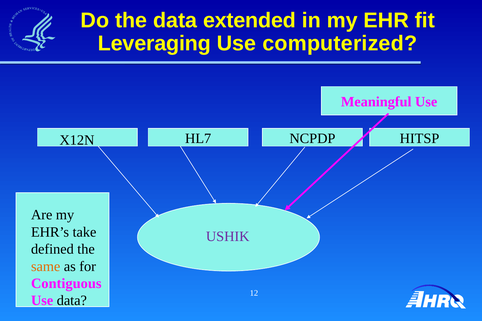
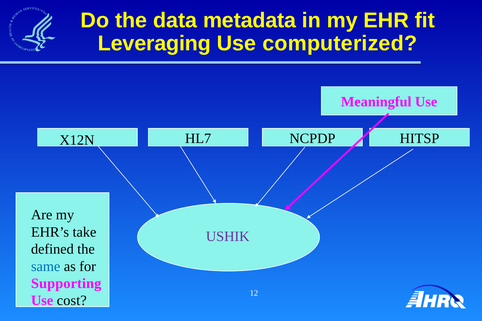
extended: extended -> metadata (250, 20)
same colour: orange -> blue (46, 267)
Contiguous: Contiguous -> Supporting (66, 284)
Use data: data -> cost (72, 301)
